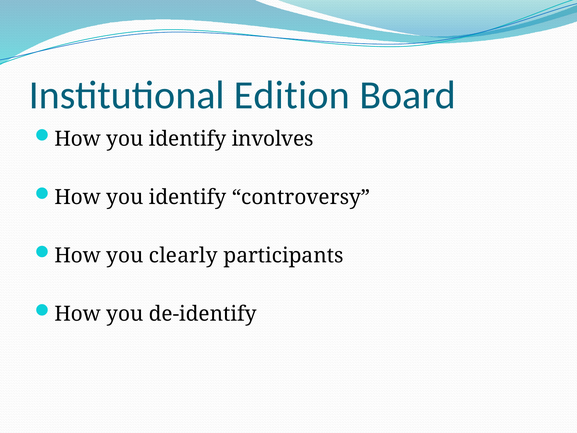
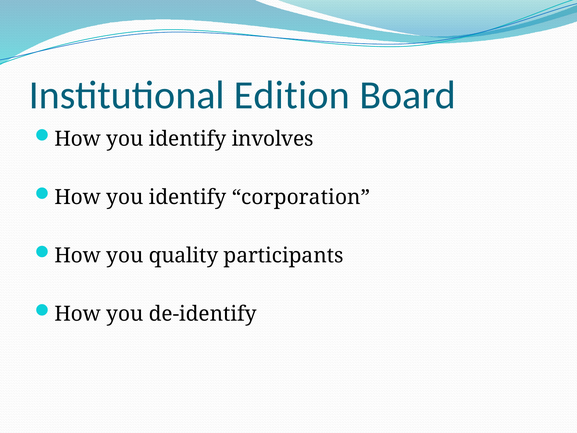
controversy: controversy -> corporation (301, 197)
clearly: clearly -> quality (183, 256)
